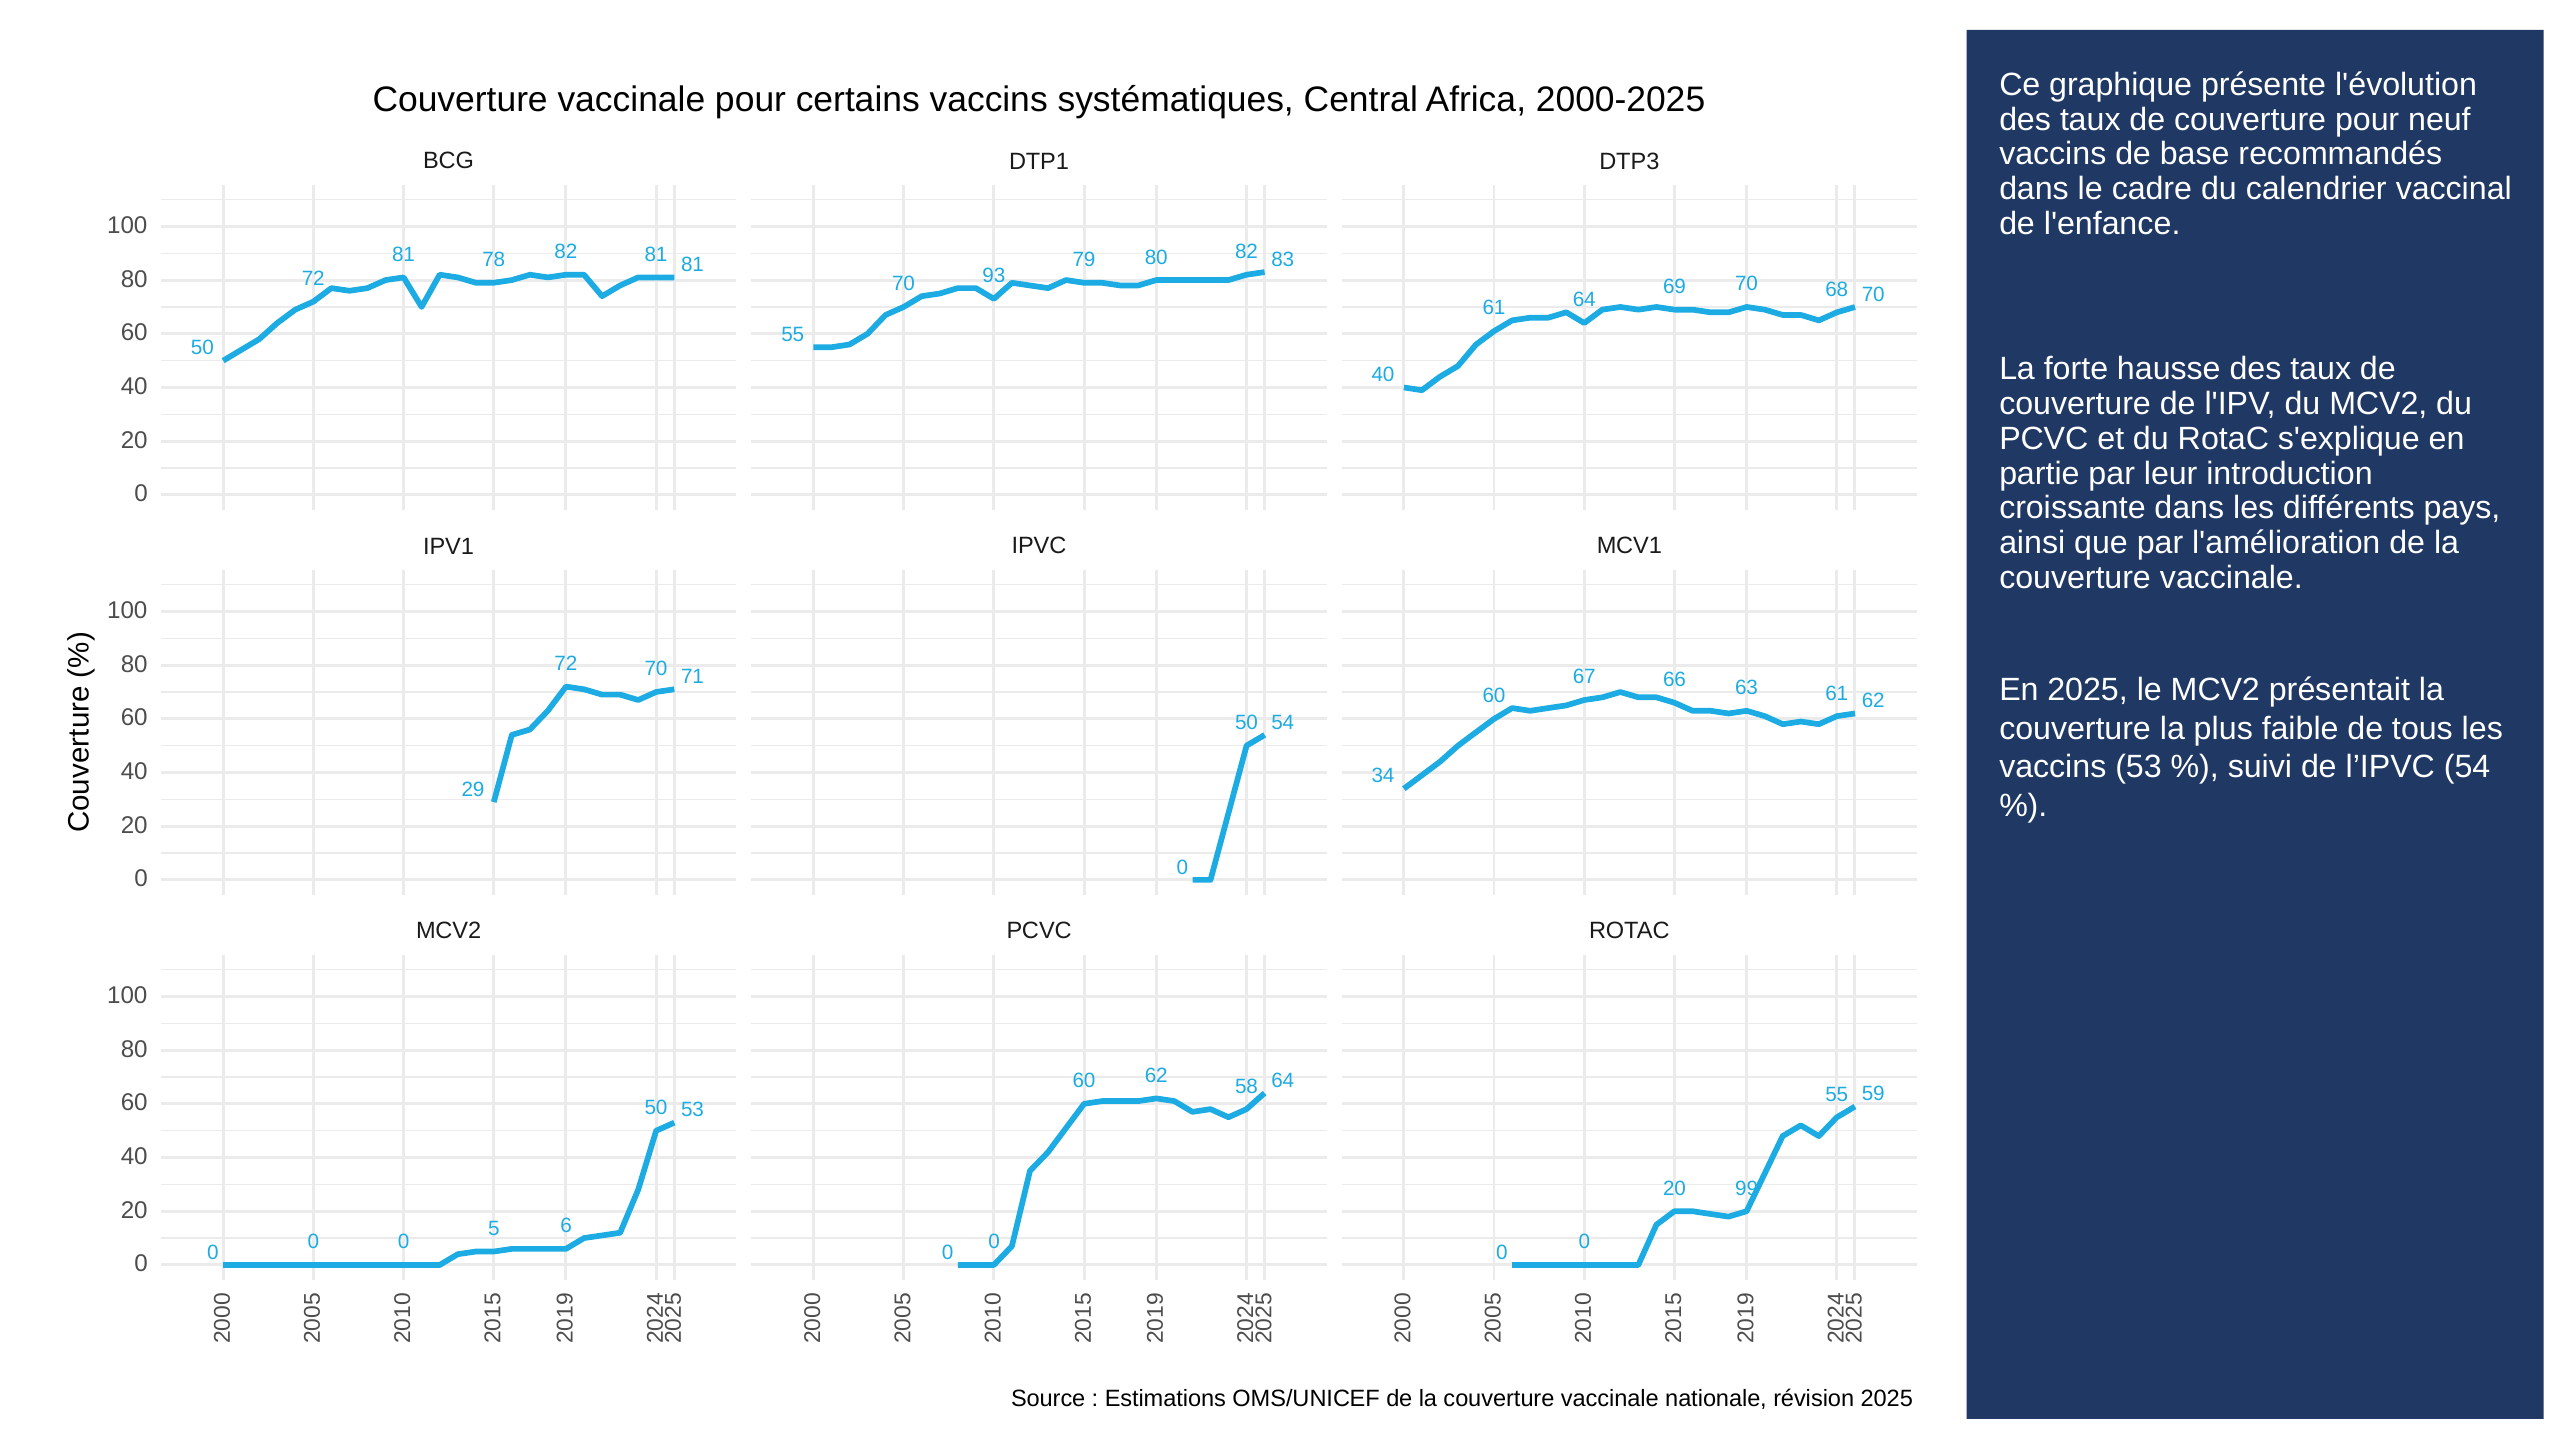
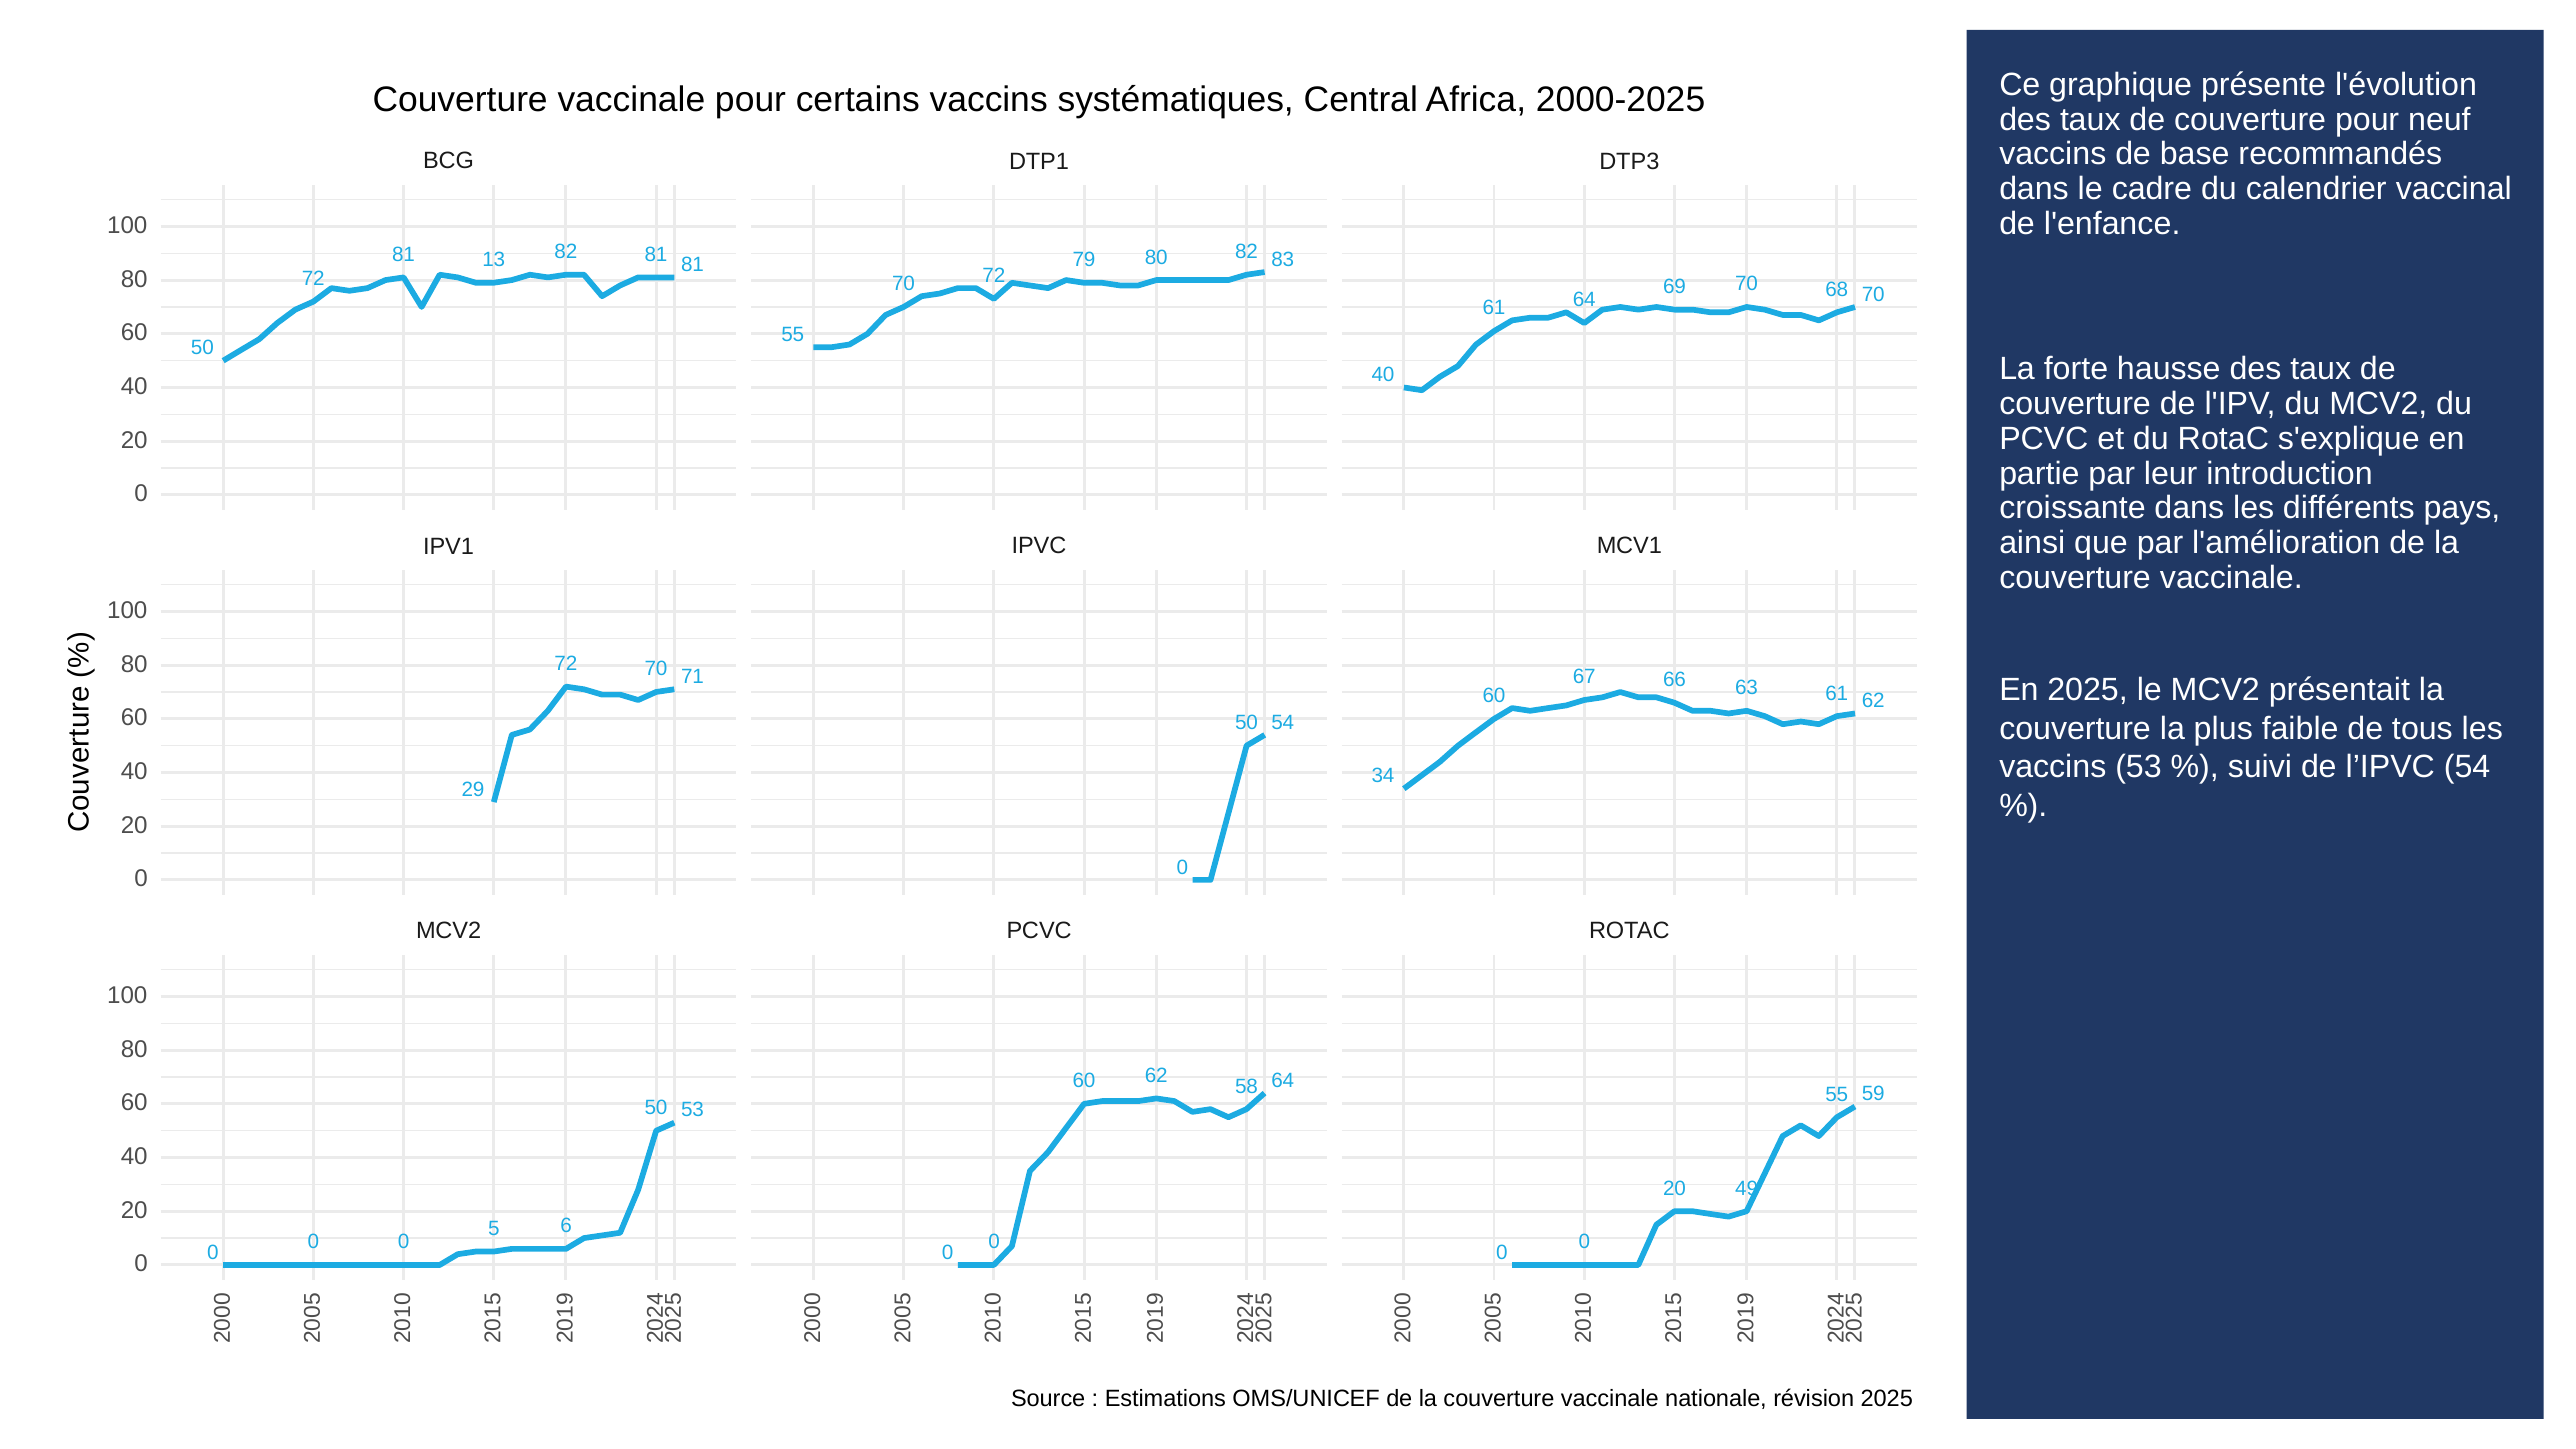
78: 78 -> 13 (494, 260)
70 93: 93 -> 72 (994, 276)
99: 99 -> 49 (1747, 1188)
